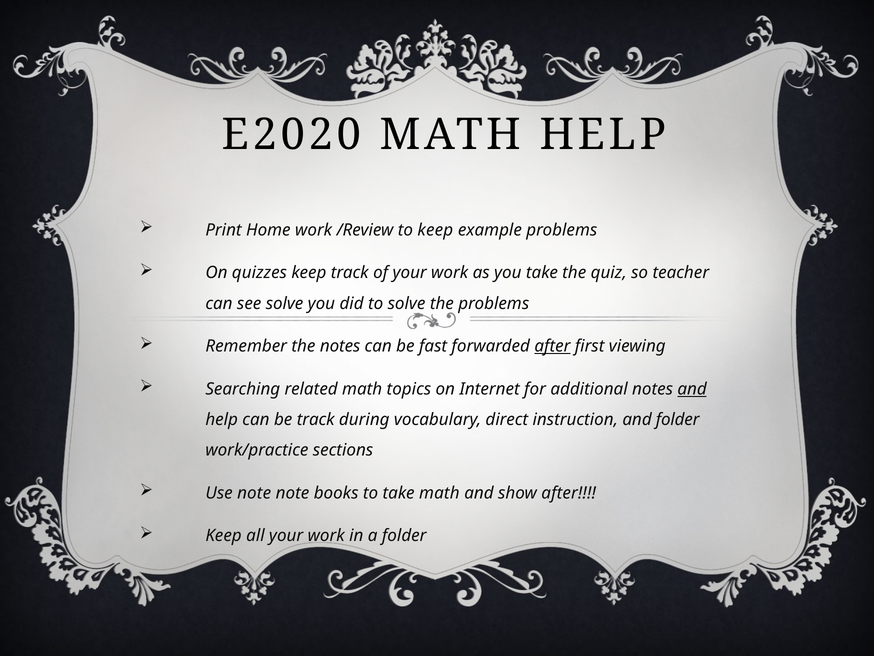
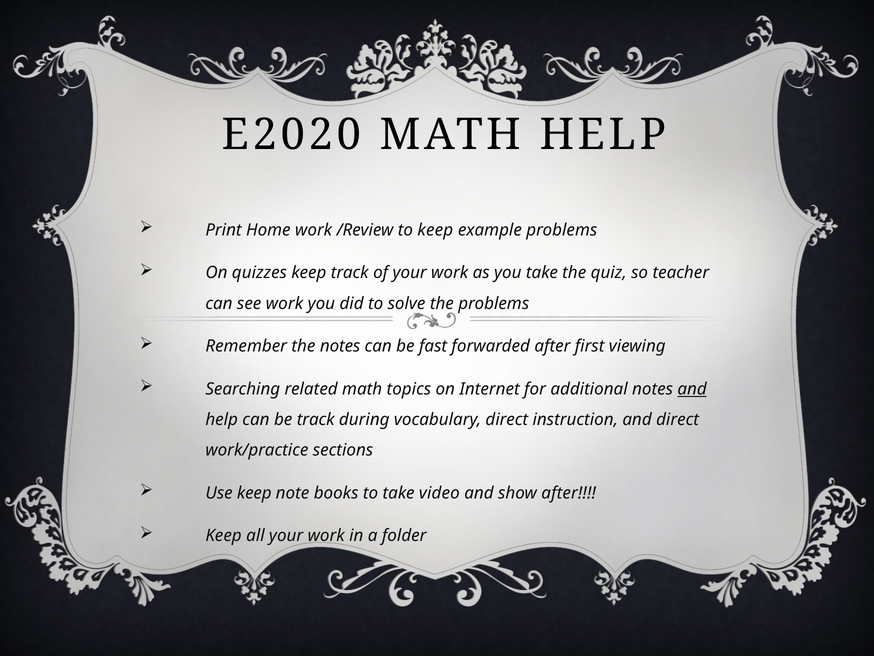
see solve: solve -> work (284, 303)
after underline: present -> none (552, 346)
and folder: folder -> direct (678, 419)
Use note: note -> keep (254, 493)
take math: math -> video (439, 493)
